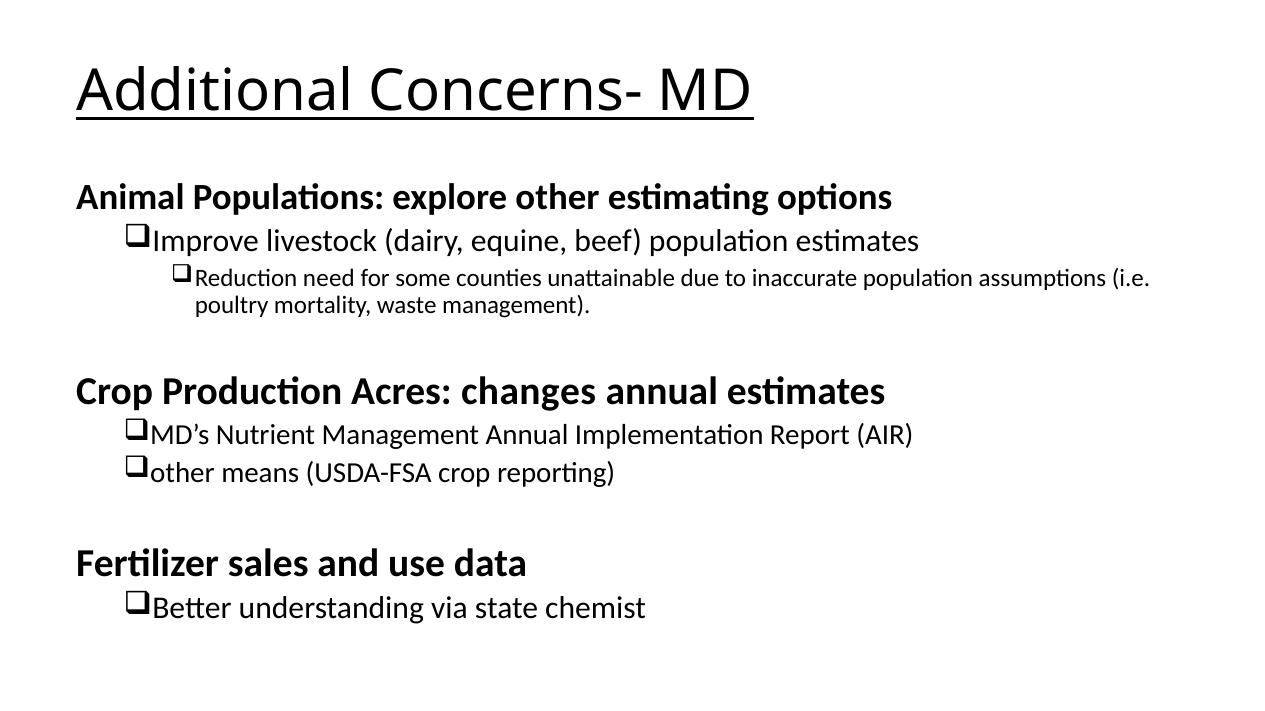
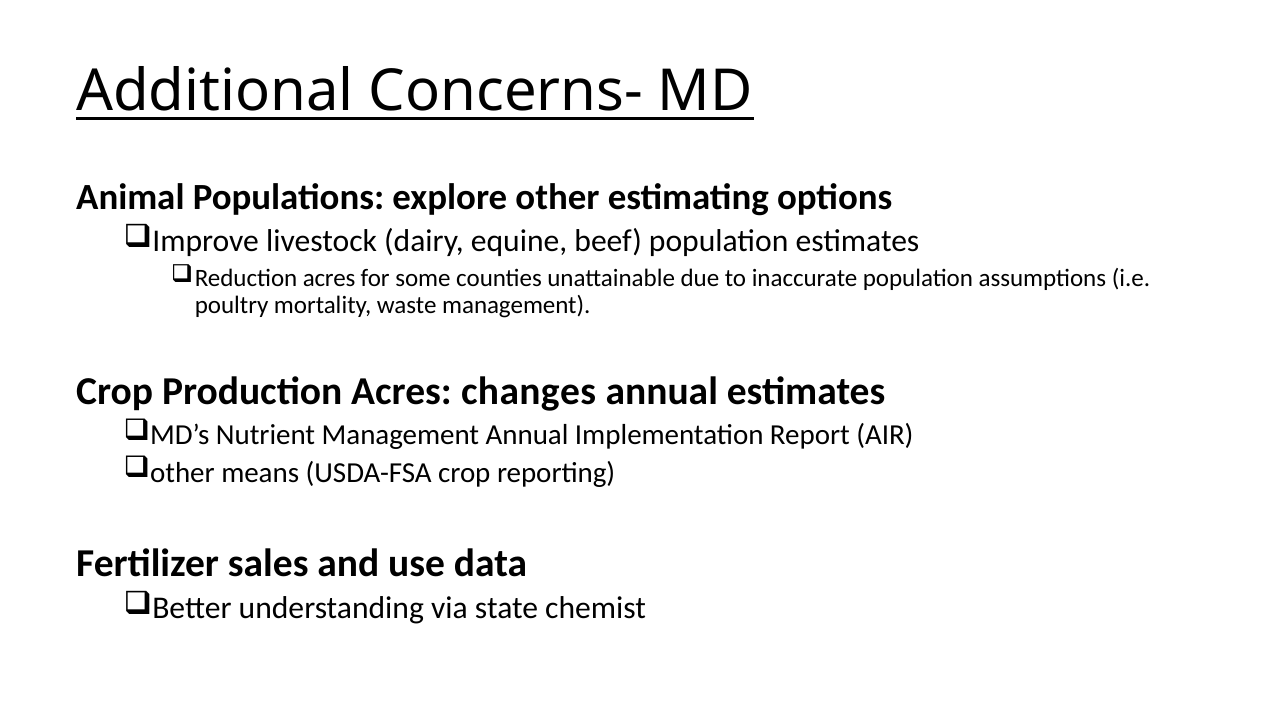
need: need -> acres (329, 279)
